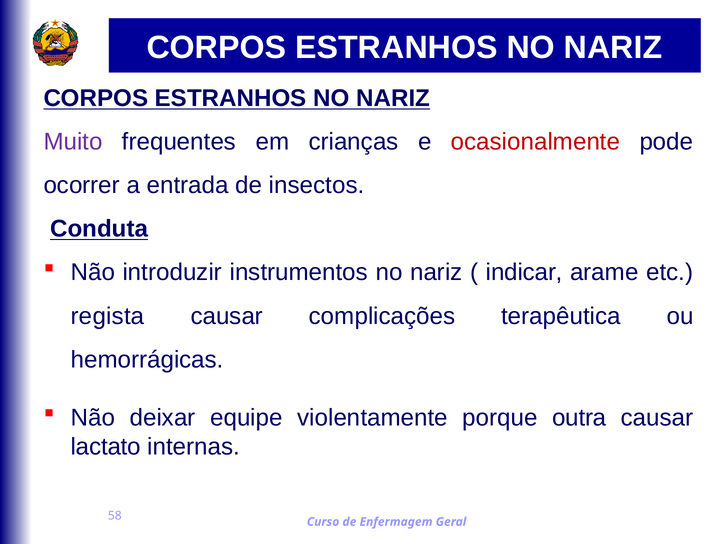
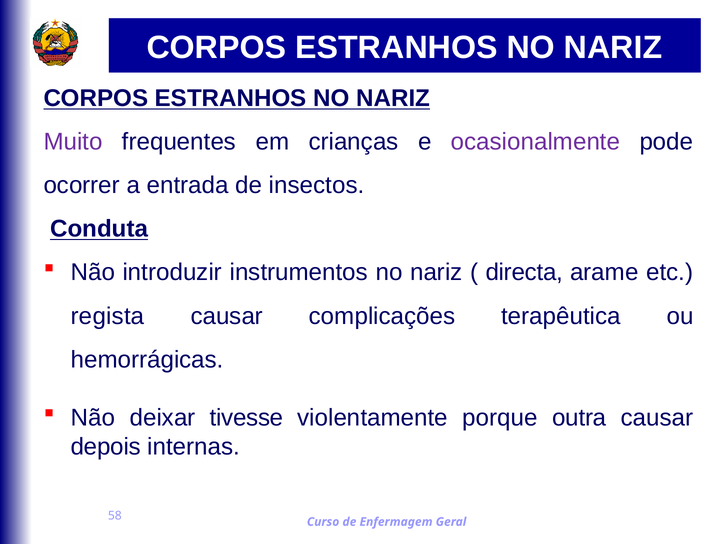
ocasionalmente colour: red -> purple (535, 142)
indicar: indicar -> directa (524, 272)
equipe: equipe -> tivesse (247, 417)
lactato: lactato -> depois (106, 446)
